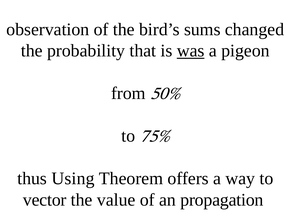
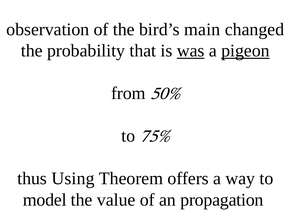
sums: sums -> main (202, 29)
pigeon underline: none -> present (245, 51)
vector: vector -> model (45, 200)
